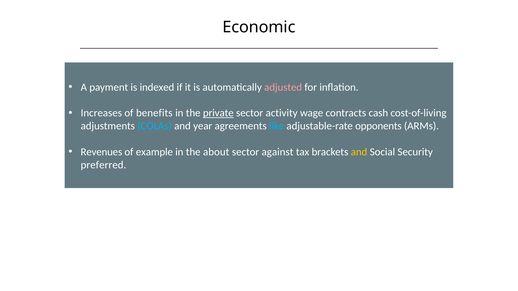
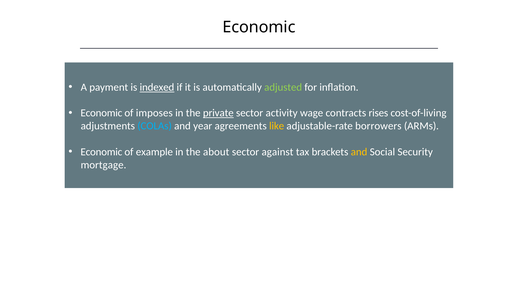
indexed underline: none -> present (157, 87)
adjusted colour: pink -> light green (283, 87)
Increases: Increases -> Economic (101, 113)
benefits: benefits -> imposes (154, 113)
cash: cash -> rises (378, 113)
like colour: light blue -> yellow (277, 126)
opponents: opponents -> borrowers (378, 126)
Revenues: Revenues -> Economic (101, 152)
preferred: preferred -> mortgage (104, 165)
